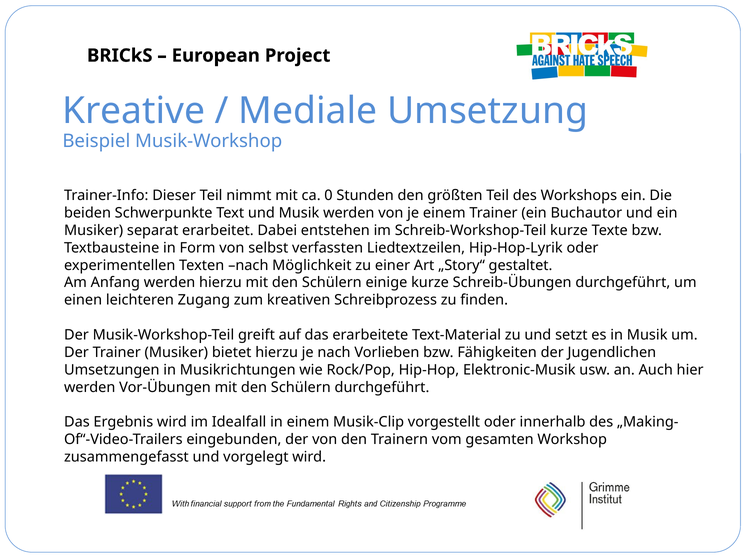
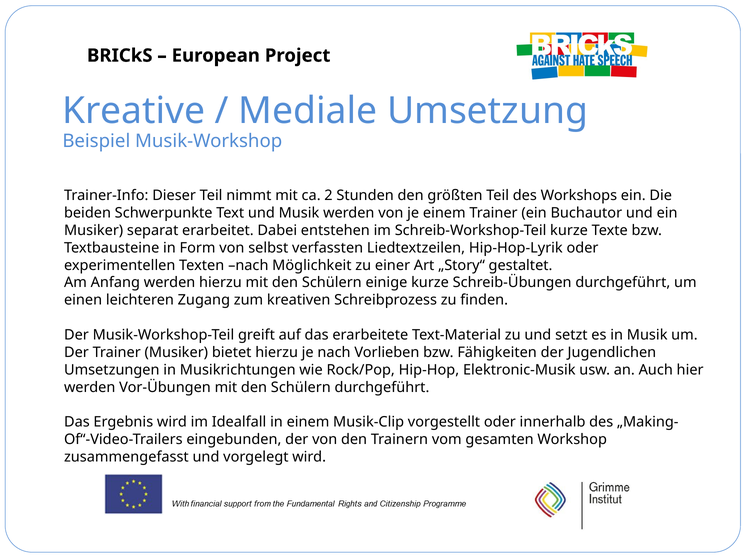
0: 0 -> 2 (328, 195)
